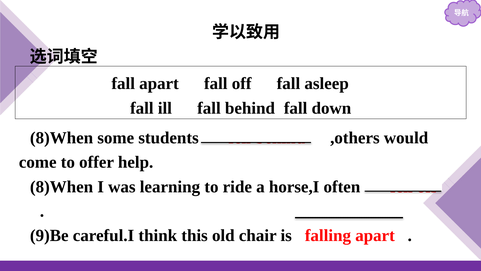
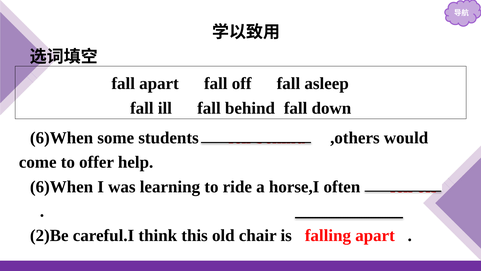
8)When: 8)When -> 6)When (62, 138)
8)When: 8)When -> 6)When (62, 186)
9)Be: 9)Be -> 2)Be (49, 235)
